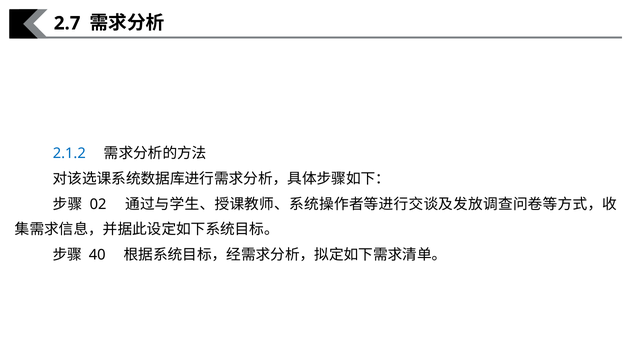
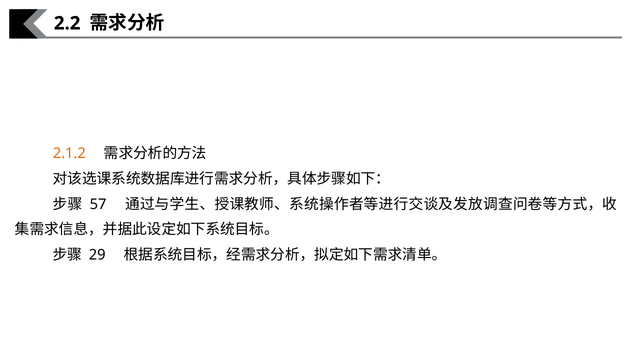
2.7: 2.7 -> 2.2 (67, 23)
2.1.2 colour: blue -> orange (69, 153)
02: 02 -> 57 (98, 204)
40: 40 -> 29 (97, 255)
